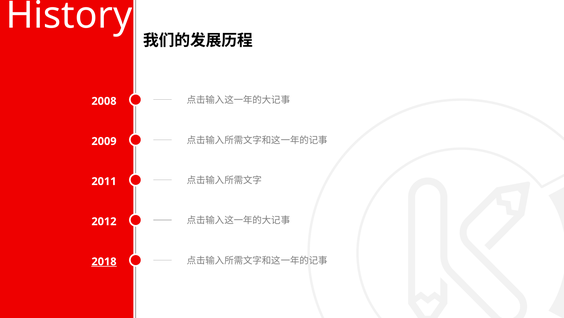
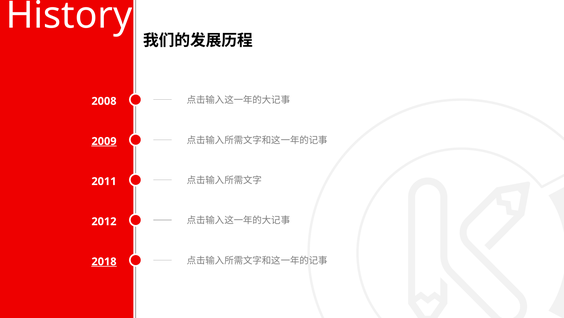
2009 underline: none -> present (104, 141)
